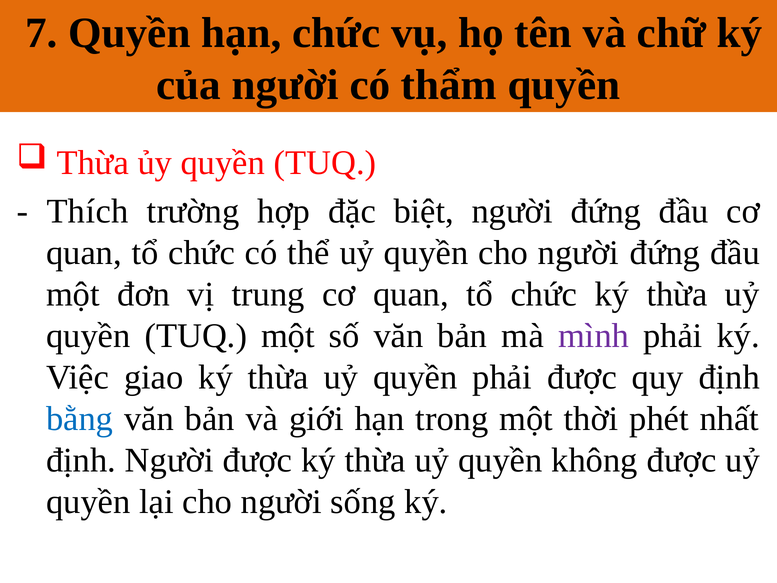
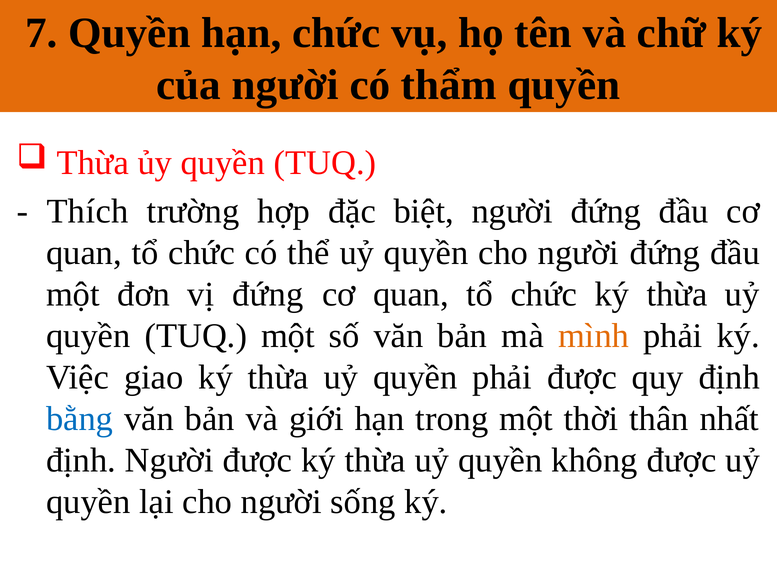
vị trung: trung -> đứng (268, 294)
mình colour: purple -> orange (594, 336)
phét: phét -> thân (659, 419)
